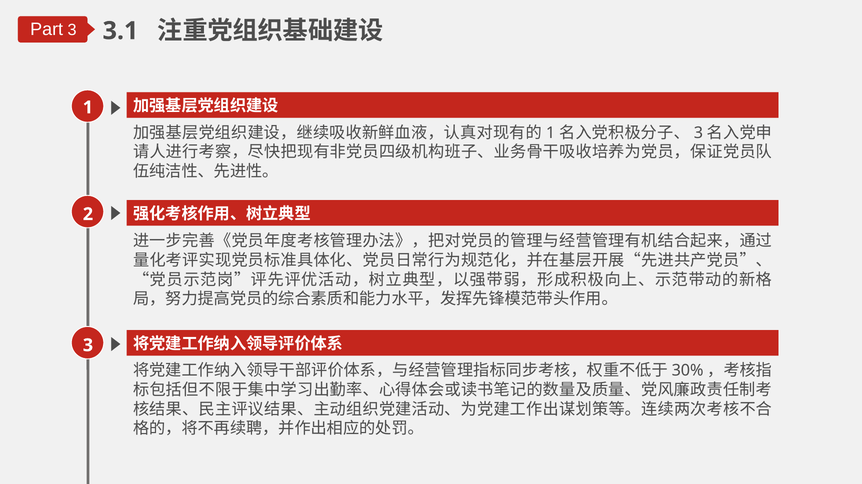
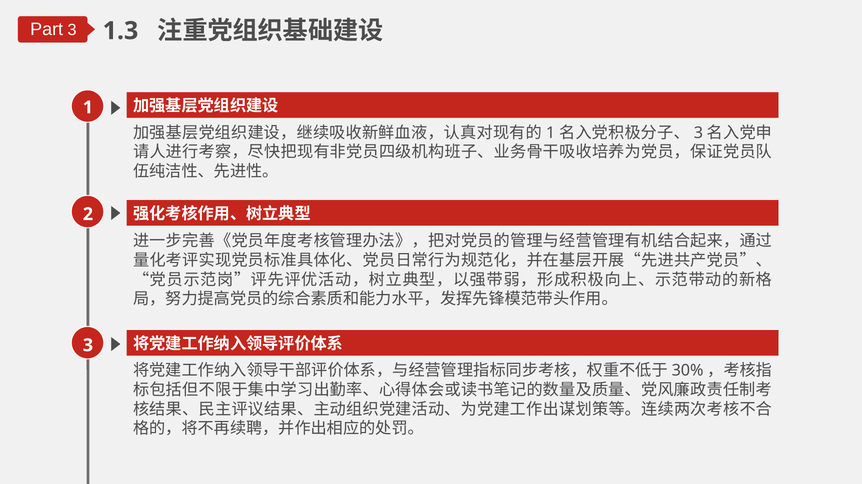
3.1: 3.1 -> 1.3 (120, 31)
